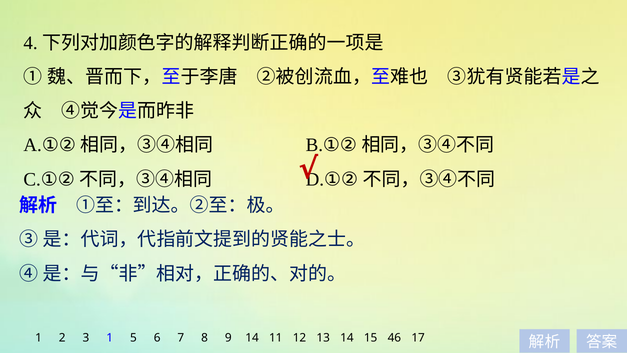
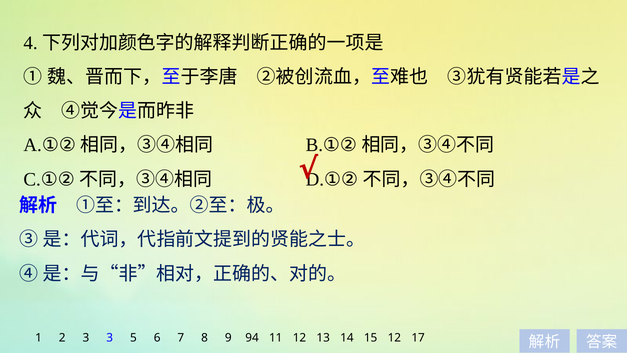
3 1: 1 -> 3 (110, 338)
9 14: 14 -> 94 (252, 338)
15 46: 46 -> 12 (394, 338)
